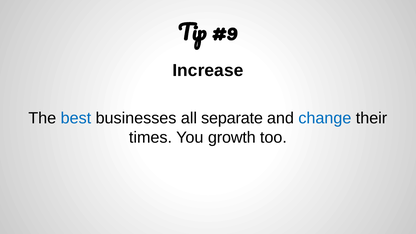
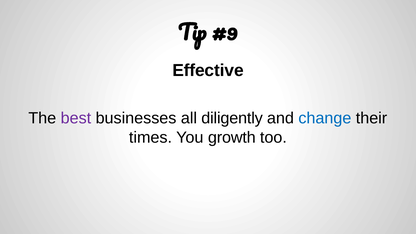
Increase: Increase -> Effective (208, 70)
best colour: blue -> purple (76, 118)
separate: separate -> diligently (232, 118)
